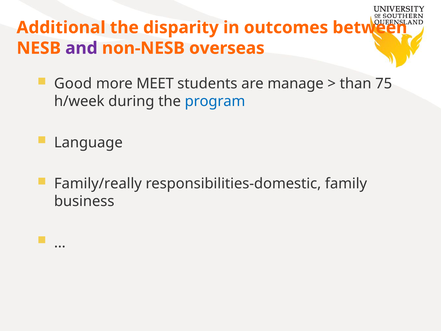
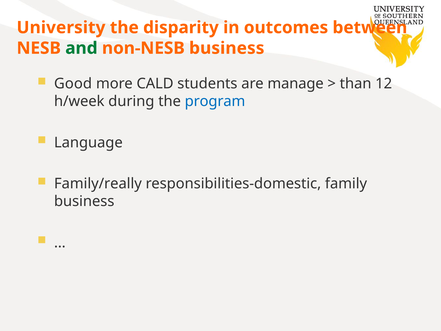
Additional: Additional -> University (61, 28)
and colour: purple -> green (81, 48)
non-NESB overseas: overseas -> business (227, 48)
MEET: MEET -> CALD (155, 84)
75: 75 -> 12 (384, 84)
